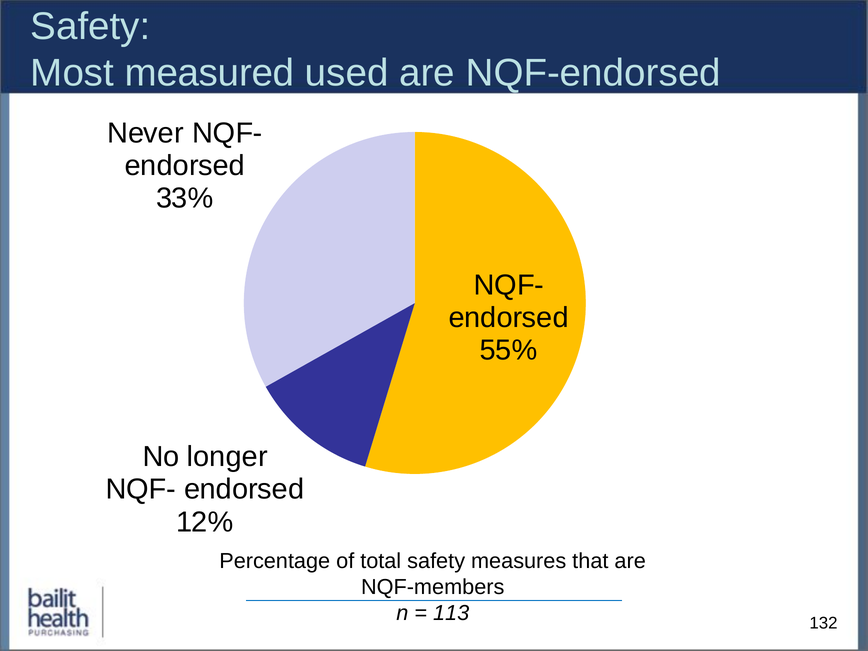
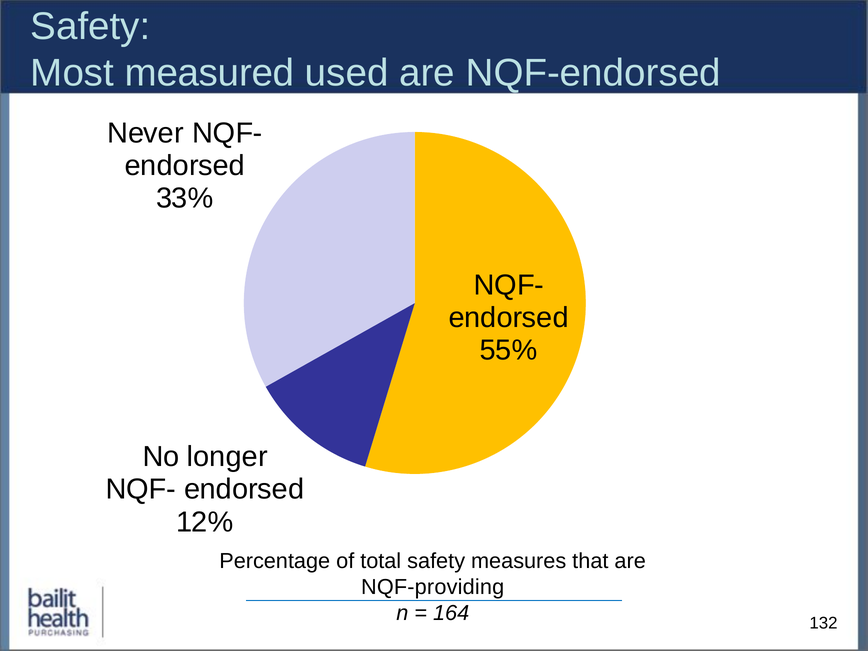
NQF-members: NQF-members -> NQF-providing (433, 587)
113: 113 -> 164 (451, 613)
